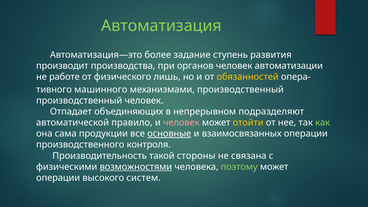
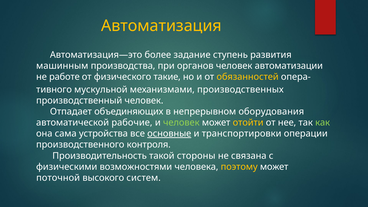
Автоматизация colour: light green -> yellow (161, 26)
производит: производит -> машинным (62, 66)
лишь: лишь -> такие (167, 77)
машинного: машинного -> мускульной (101, 89)
механизмами производственный: производственный -> производственных (240, 89)
подразделяют: подразделяют -> оборудования (271, 112)
правило: правило -> рабочие (132, 123)
человек colour: pink -> light green (181, 123)
продукции: продукции -> устройства (103, 134)
взаимосвязанных: взаимосвязанных -> транспортировки (242, 134)
возможностями underline: present -> none (136, 167)
поэтому colour: light green -> yellow (239, 167)
операции: операции -> поточной (58, 178)
